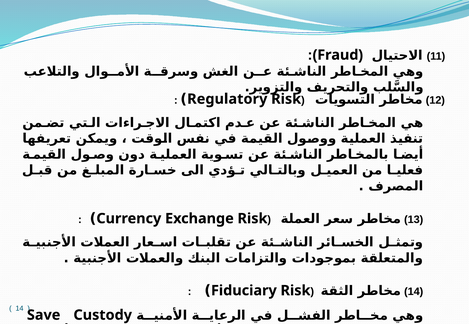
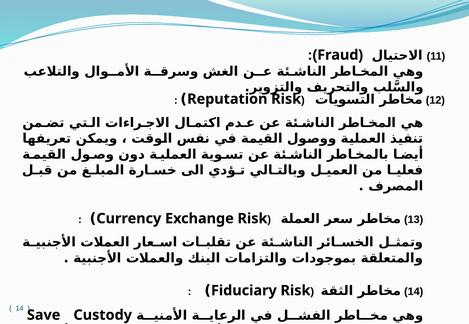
Regulatory: Regulatory -> Reputation (227, 99)
